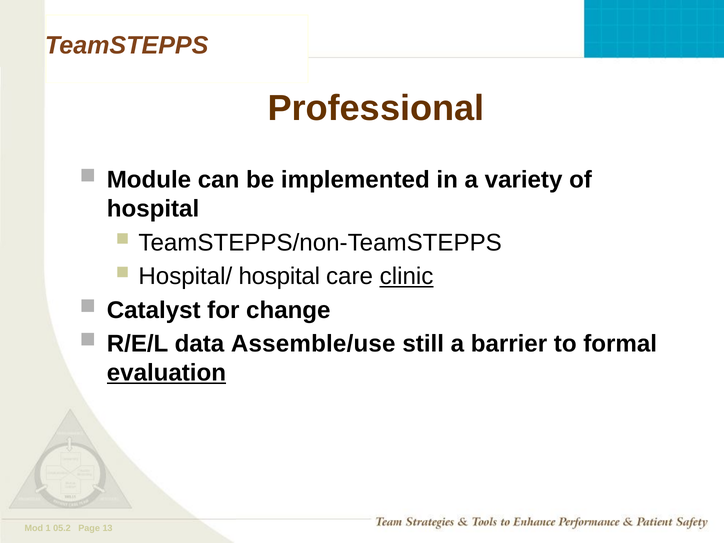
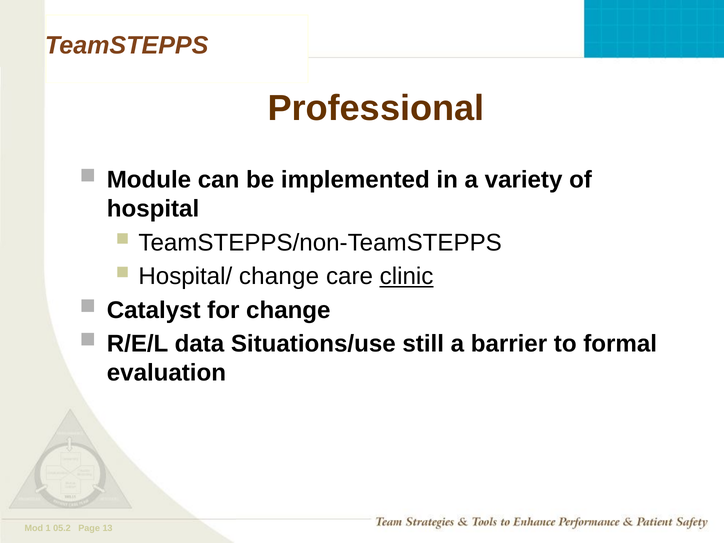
Hospital/ hospital: hospital -> change (279, 276)
Assemble/use: Assemble/use -> Situations/use (313, 344)
evaluation underline: present -> none (166, 373)
